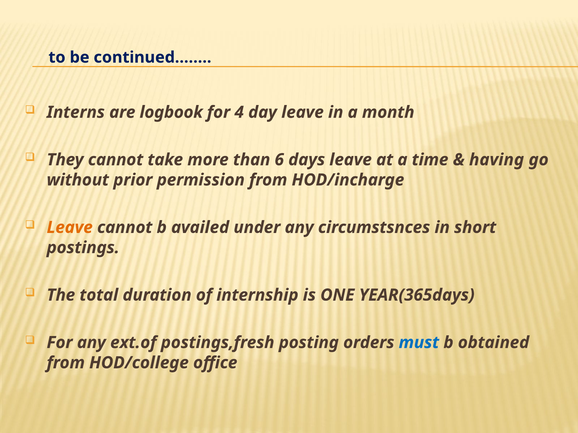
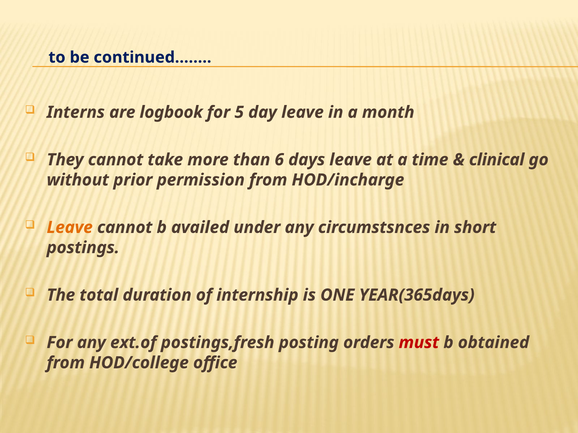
4: 4 -> 5 (239, 112)
having: having -> clinical (497, 160)
must colour: blue -> red (419, 343)
